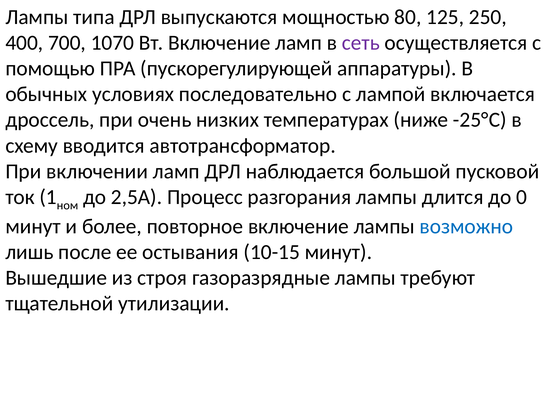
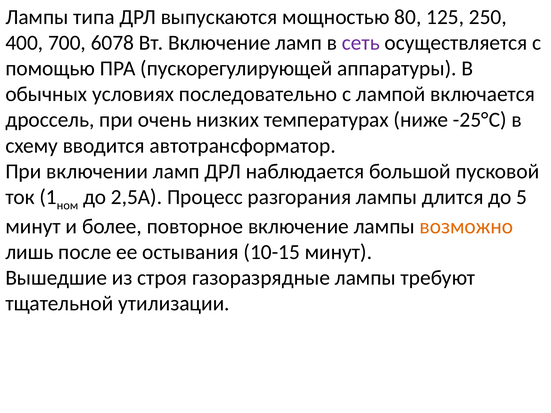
1070: 1070 -> 6078 (112, 43)
0: 0 -> 5 (522, 197)
возможно colour: blue -> orange (466, 226)
